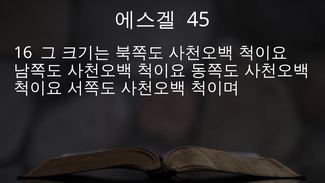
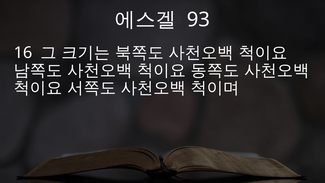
45: 45 -> 93 (198, 20)
